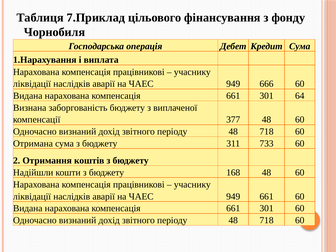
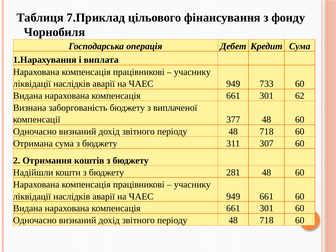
666: 666 -> 733 (267, 84)
64: 64 -> 62 (300, 96)
733: 733 -> 307 (267, 143)
168: 168 -> 281 (233, 172)
